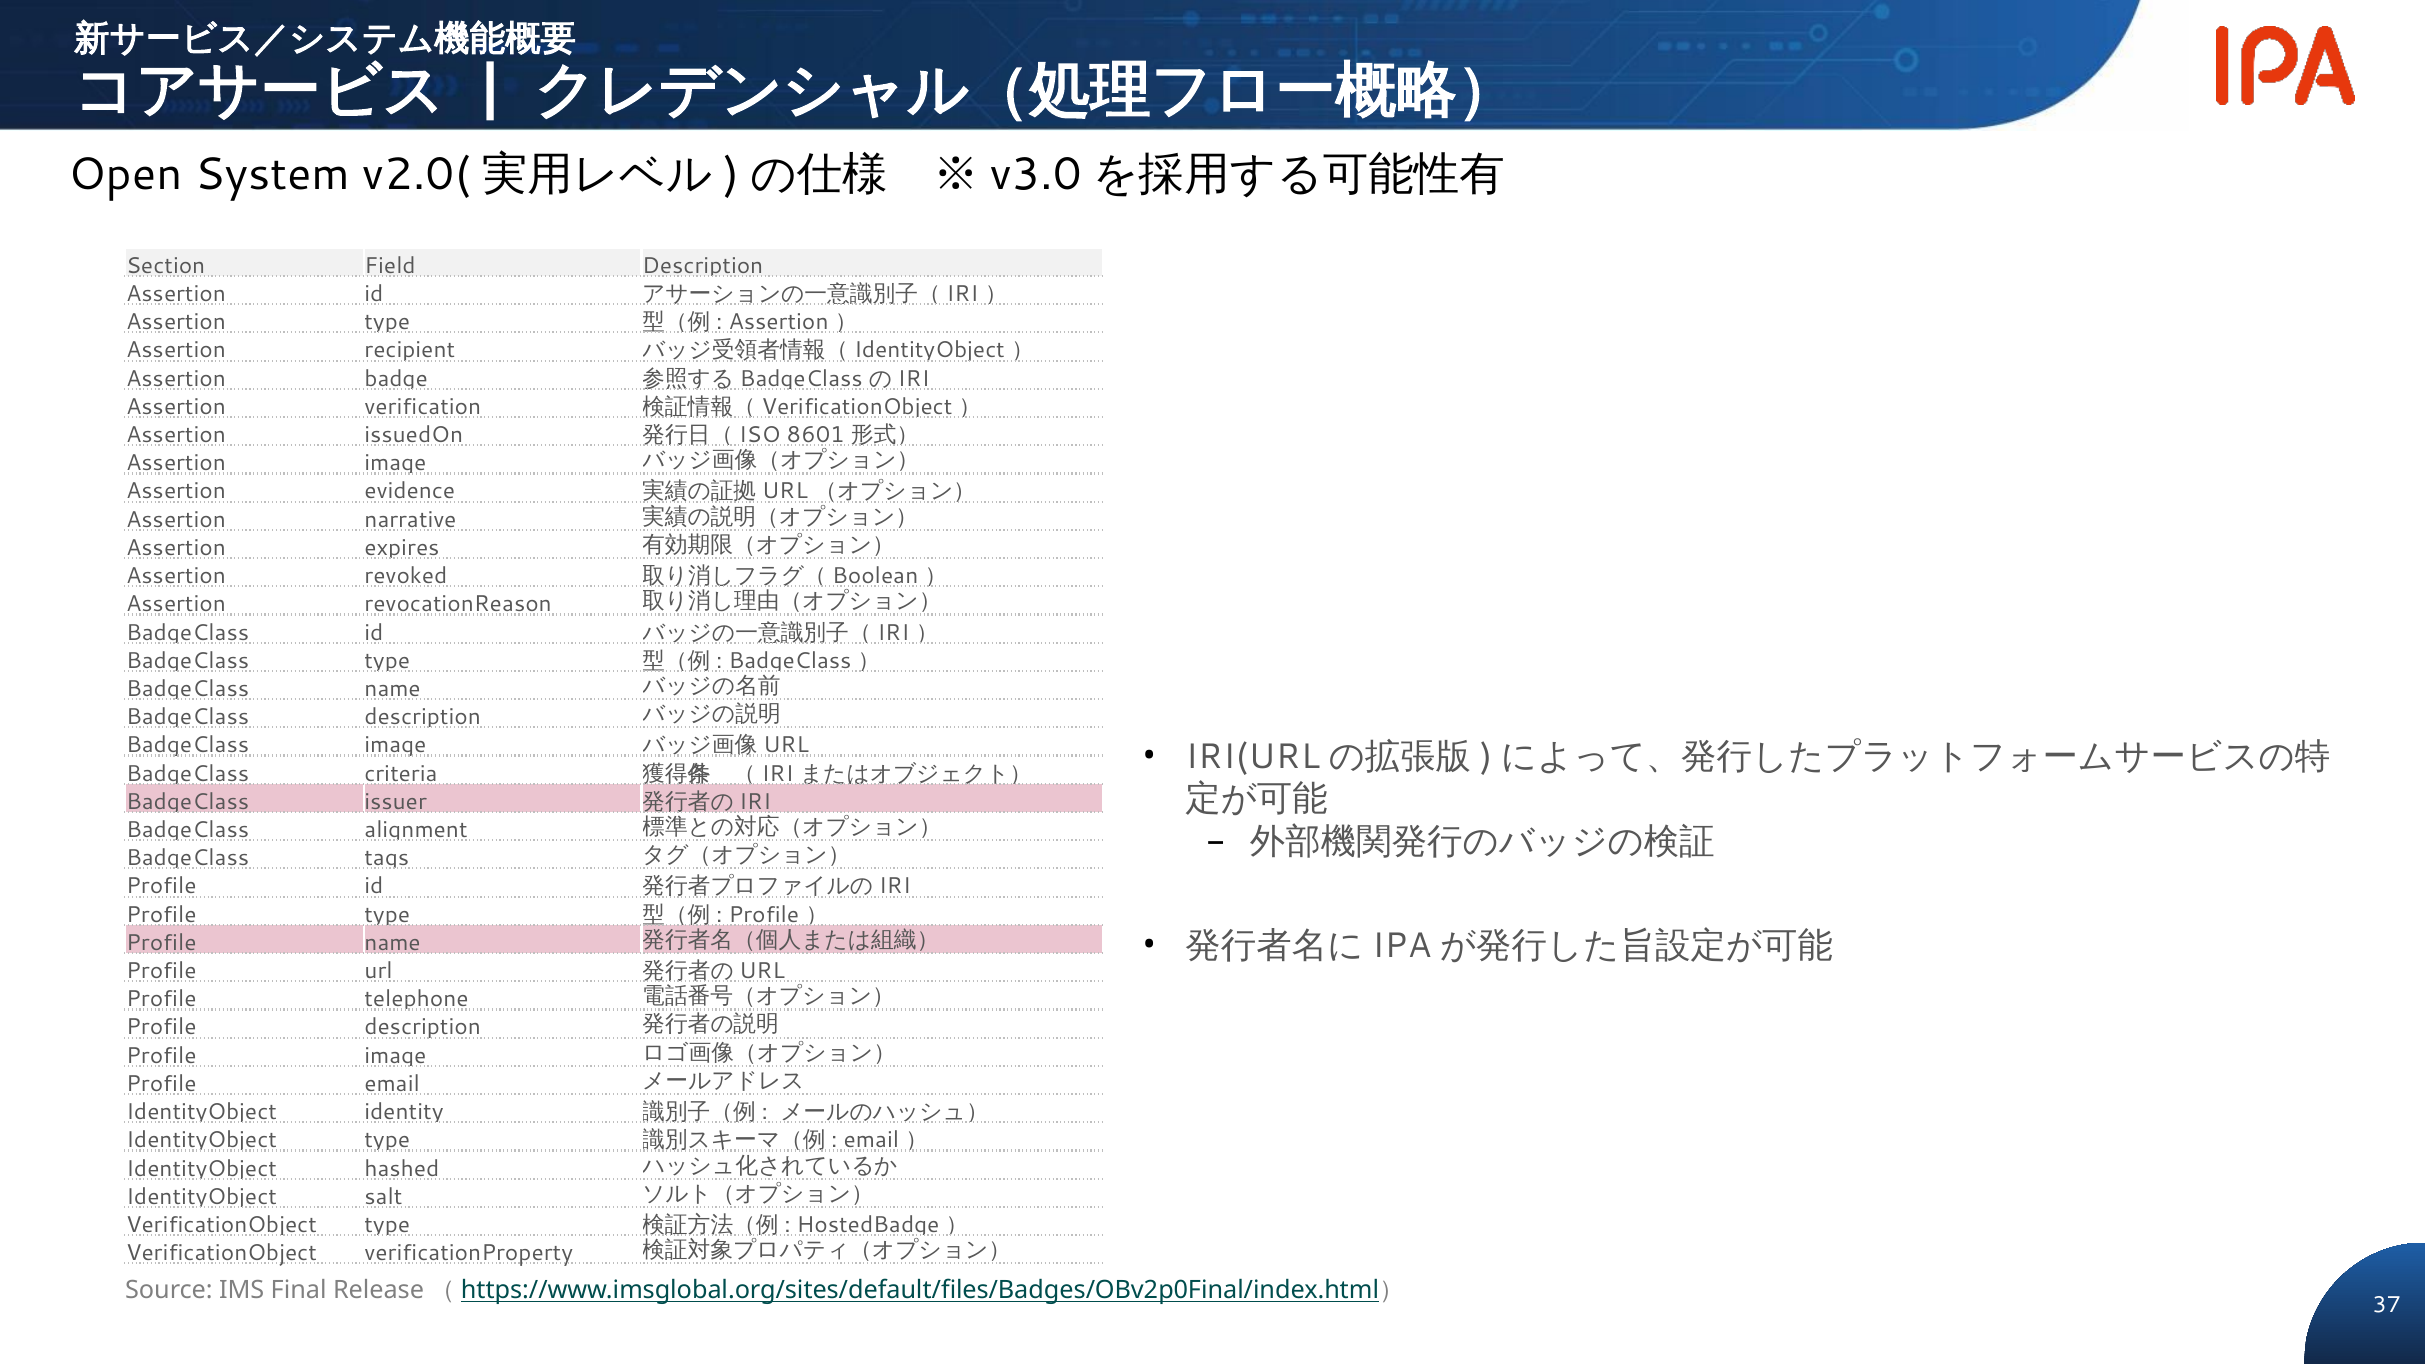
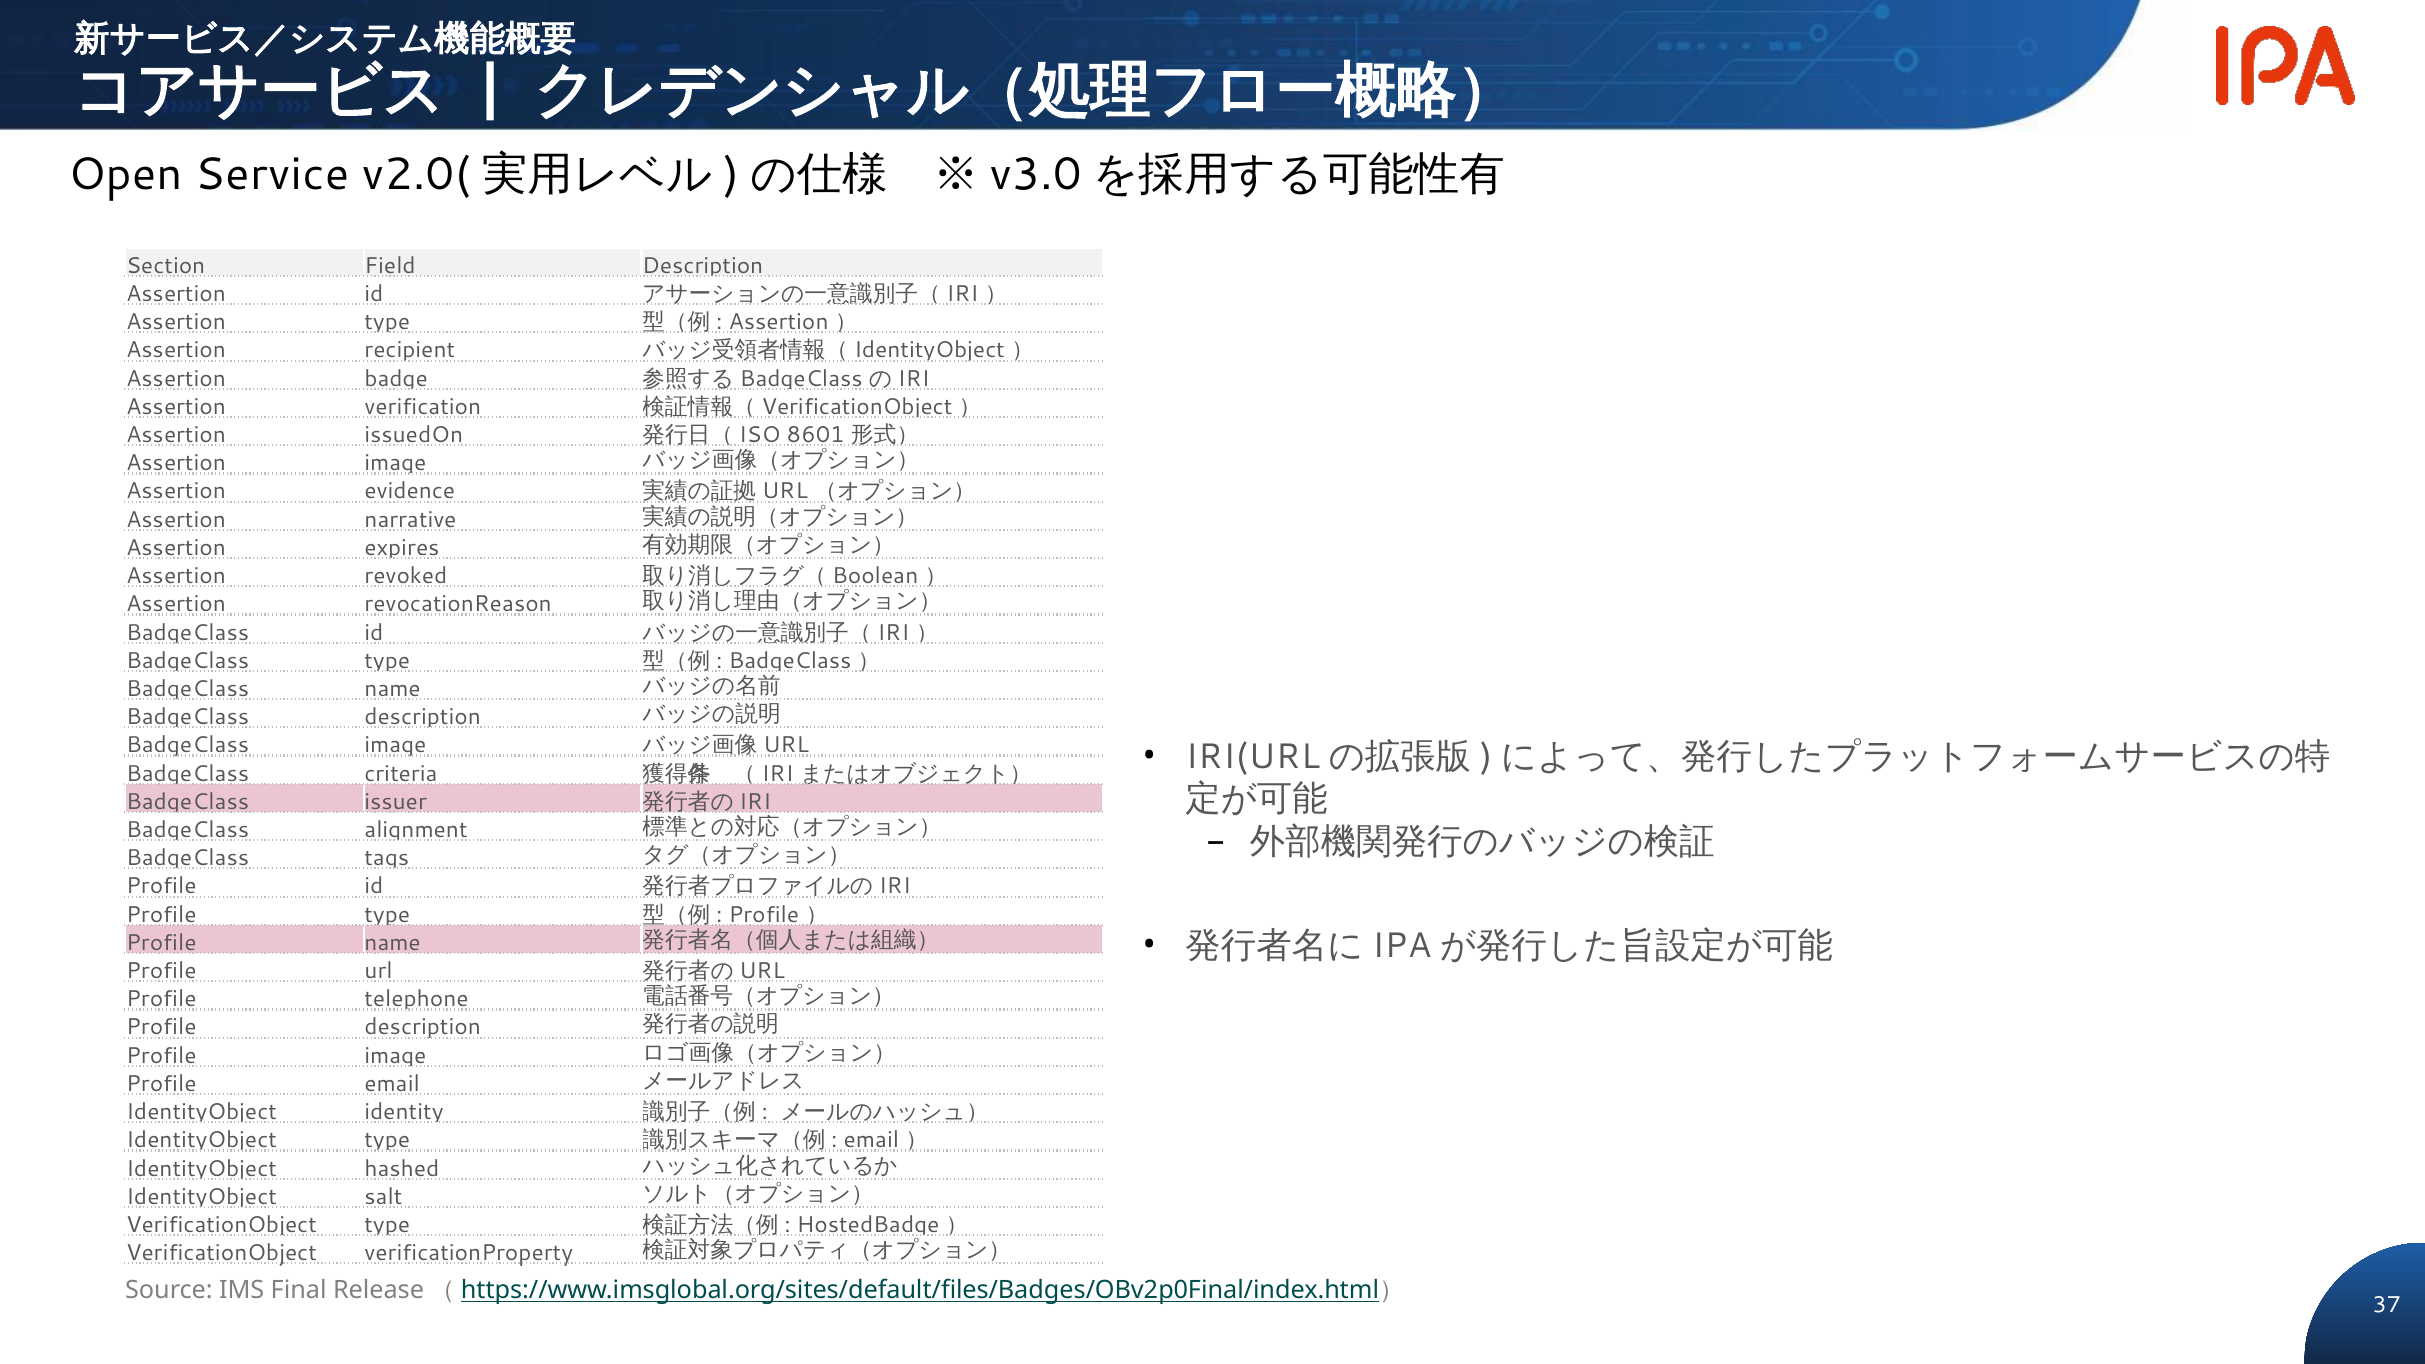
System: System -> Service (272, 174)
